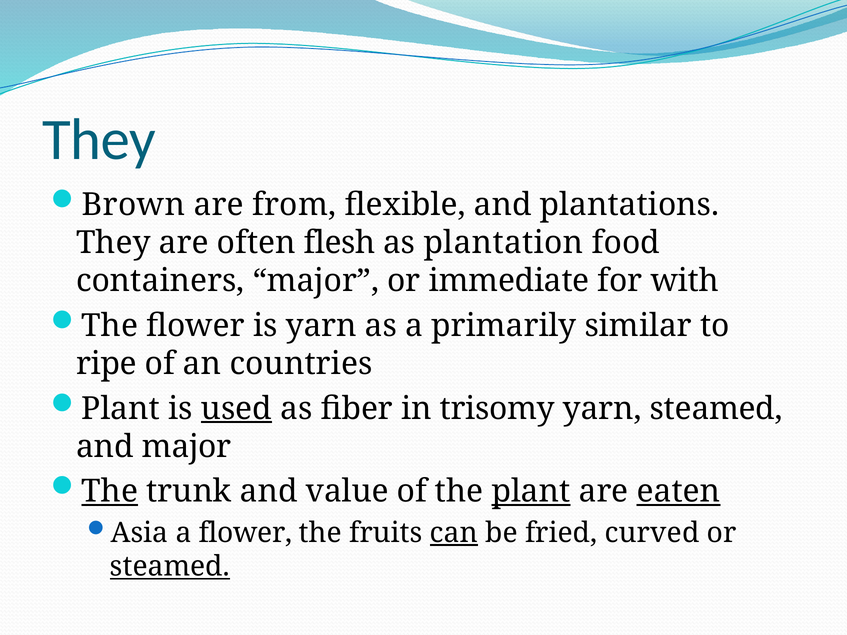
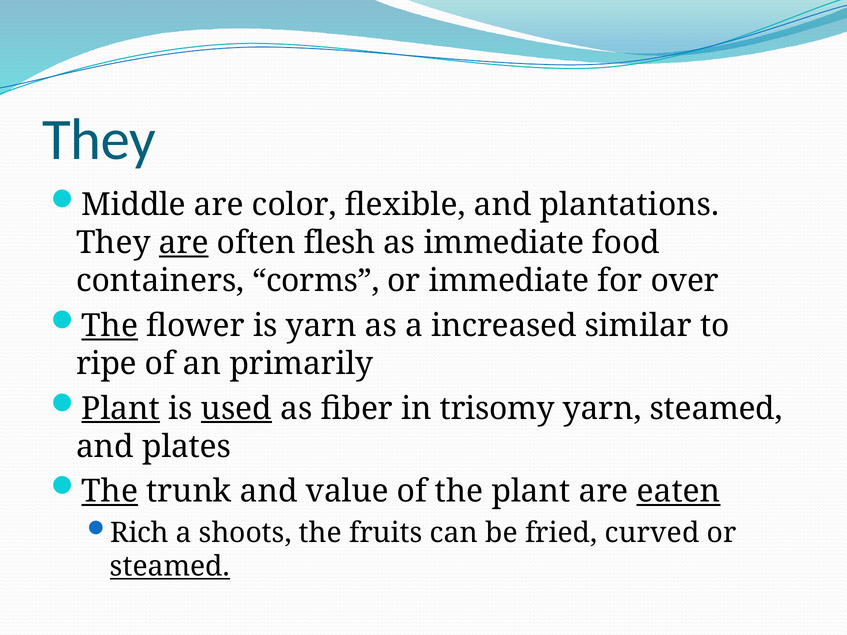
Brown: Brown -> Middle (134, 205)
from: from -> color (294, 205)
are underline: none -> present (184, 243)
as plantation: plantation -> immediate (504, 243)
containers major: major -> corms (316, 281)
with: with -> over (685, 281)
The underline: none -> present (110, 326)
primarily: primarily -> increased (504, 326)
countries: countries -> primarily (301, 364)
Plant underline: none -> present (121, 409)
and major: major -> plates (187, 447)
plant underline: present -> none (531, 492)
Asia: Asia -> Rich (140, 533)
a flower: flower -> shoots (245, 533)
can underline: present -> none (454, 533)
